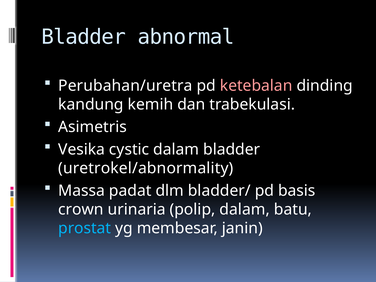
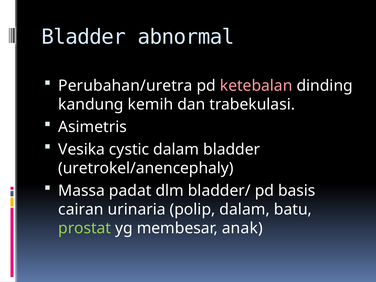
uretrokel/abnormality: uretrokel/abnormality -> uretrokel/anencephaly (146, 168)
crown: crown -> cairan (81, 209)
prostat colour: light blue -> light green (85, 228)
janin: janin -> anak (242, 228)
